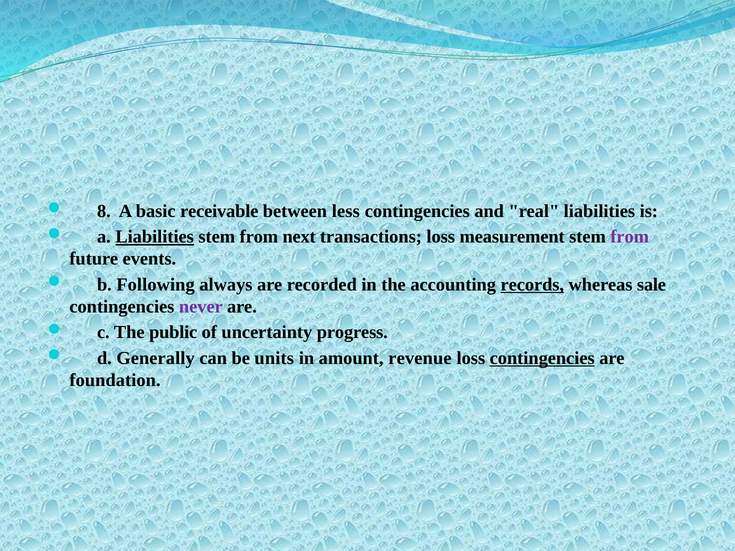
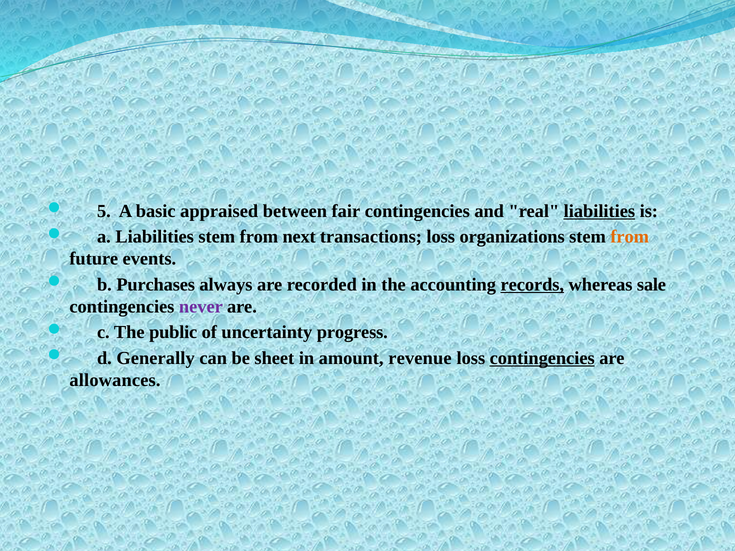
8: 8 -> 5 (104, 211)
receivable: receivable -> appraised (219, 211)
less: less -> fair (346, 211)
liabilities underline: none -> present (599, 211)
Liabilities underline: present -> none (155, 237)
measurement: measurement -> organizations (512, 237)
from colour: purple -> orange (630, 237)
Following: Following -> Purchases (156, 285)
units: units -> sheet (274, 358)
foundation: foundation -> allowances (115, 380)
